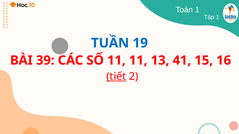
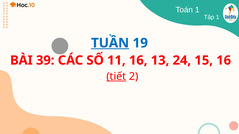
TUẦN underline: none -> present (110, 43)
11 11: 11 -> 16 (138, 61)
41: 41 -> 24 (182, 61)
